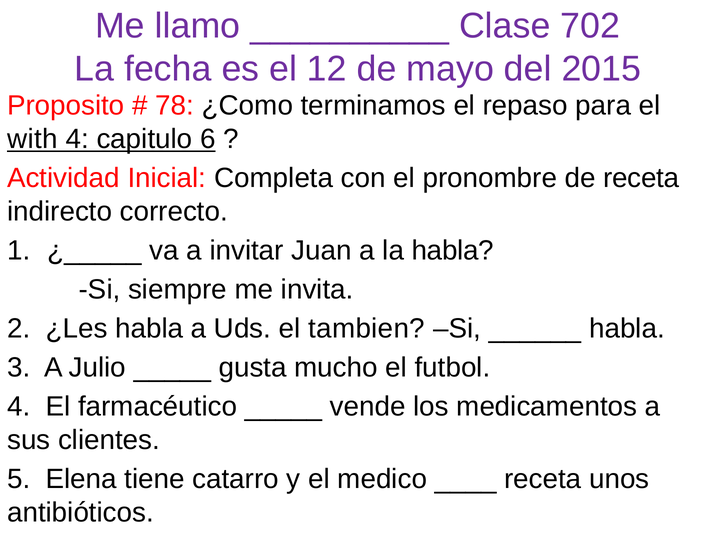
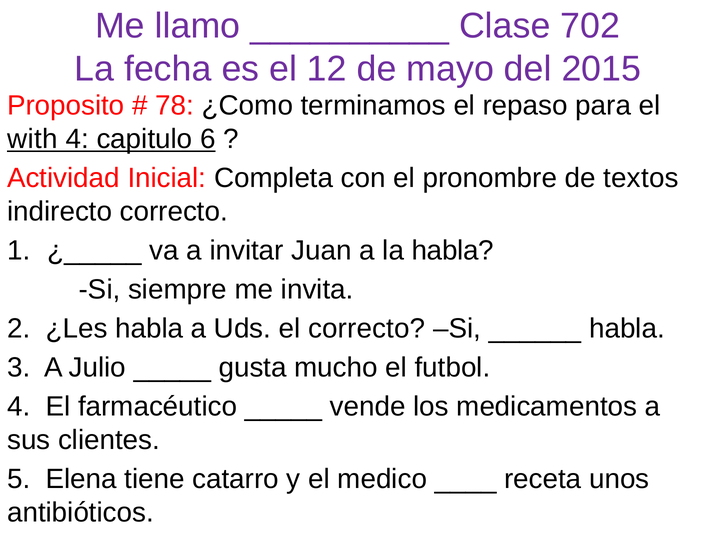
de receta: receta -> textos (641, 178)
el tambien: tambien -> correcto (367, 329)
